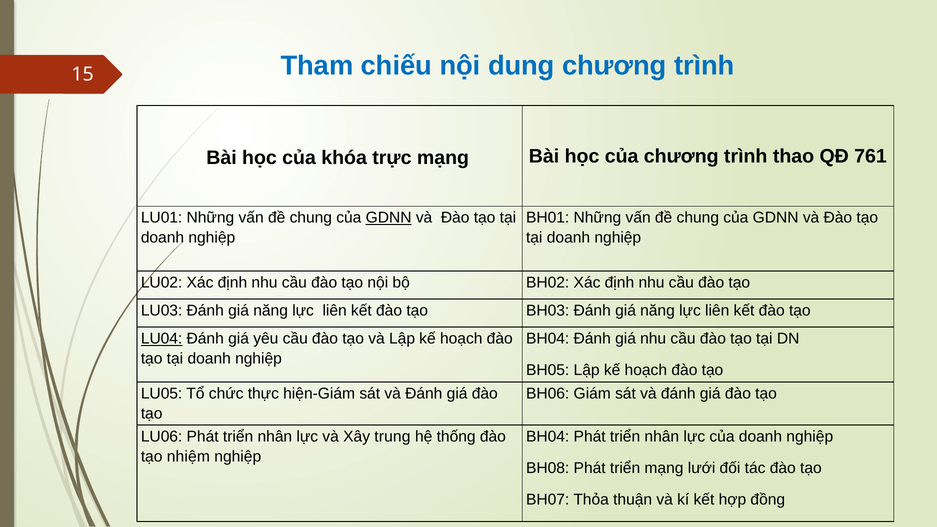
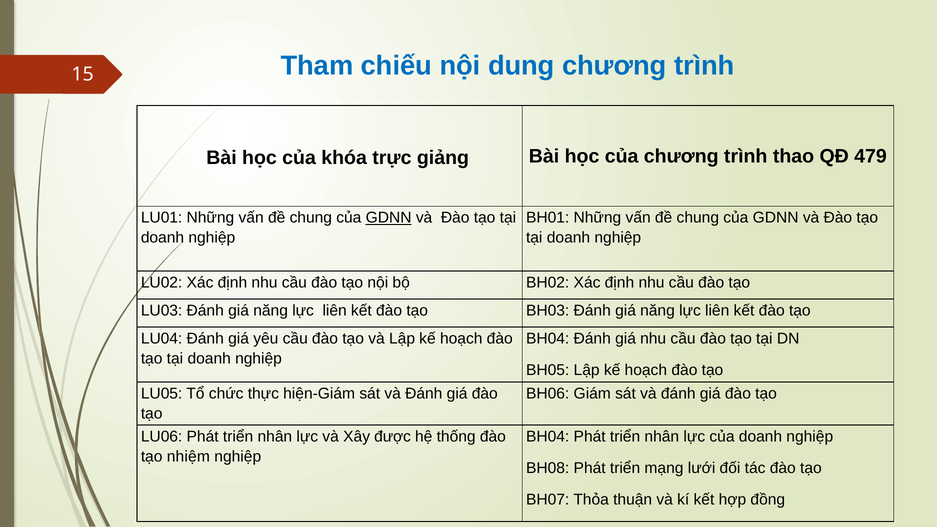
trực mạng: mạng -> giảng (443, 158)
761: 761 -> 479 (871, 156)
LU04 underline: present -> none (162, 339)
trung: trung -> được (393, 437)
